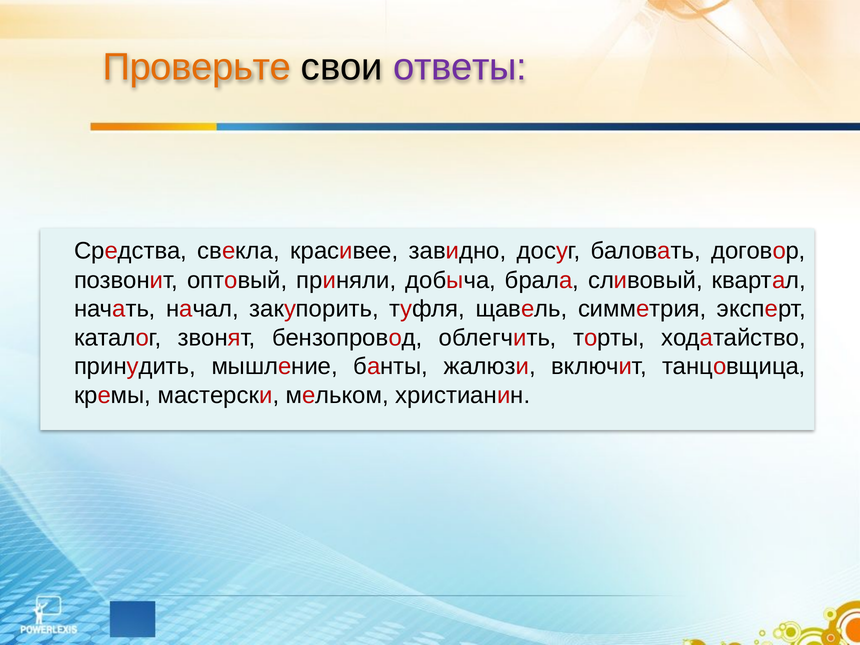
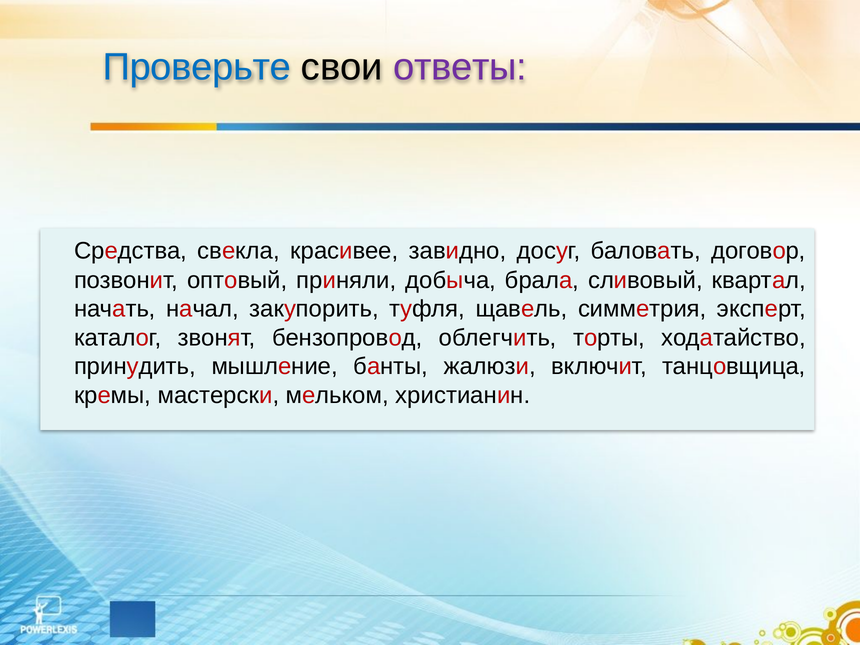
Проверьте colour: orange -> blue (197, 67)
